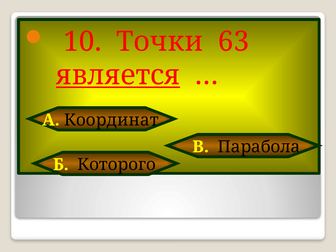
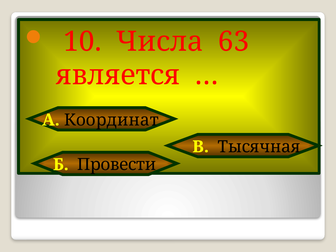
Точки: Точки -> Числа (160, 42)
является underline: present -> none (118, 75)
Парабола: Парабола -> Тысячная (259, 147)
Которого: Которого -> Провести (117, 165)
